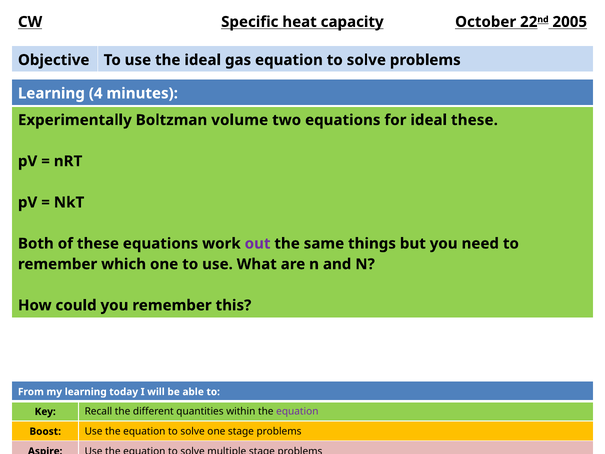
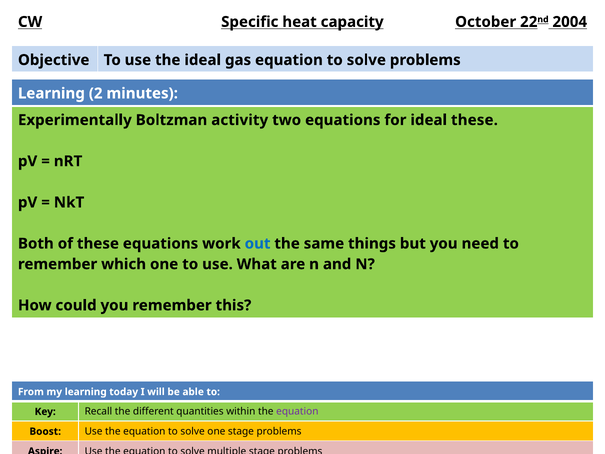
2005: 2005 -> 2004 (570, 22)
4: 4 -> 2 (96, 93)
volume: volume -> activity (240, 120)
out colour: purple -> blue (258, 243)
